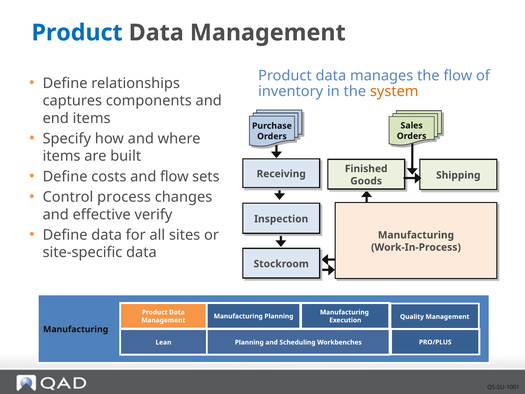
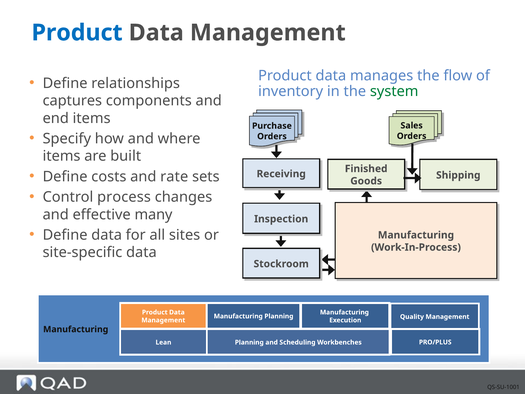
system colour: orange -> green (394, 91)
and flow: flow -> rate (174, 176)
verify: verify -> many (153, 214)
